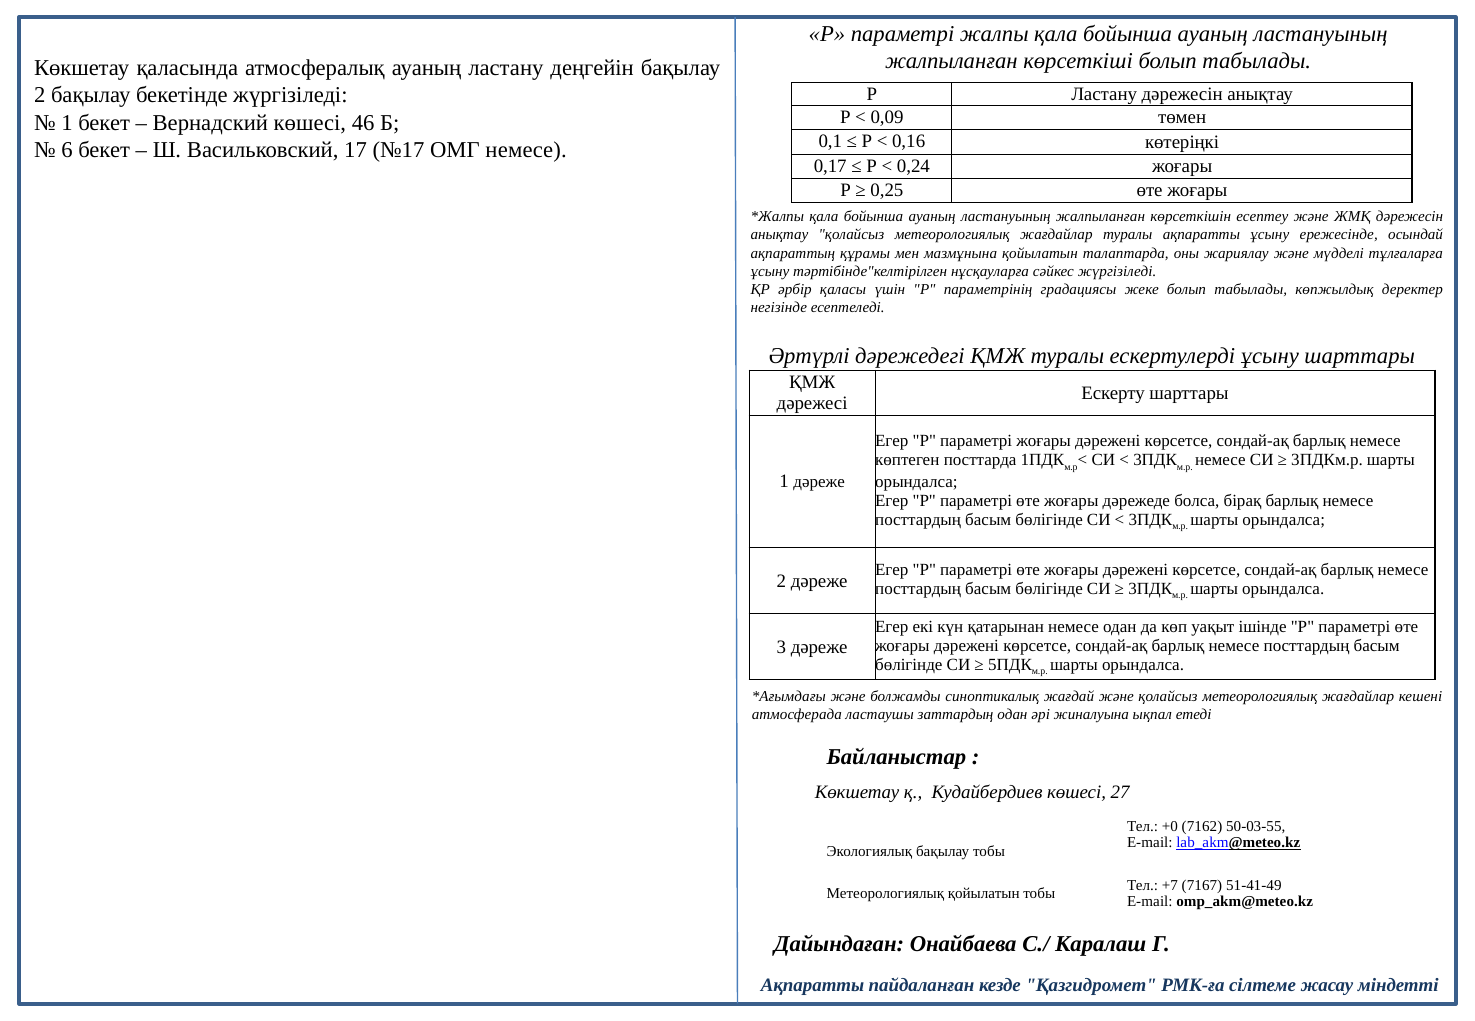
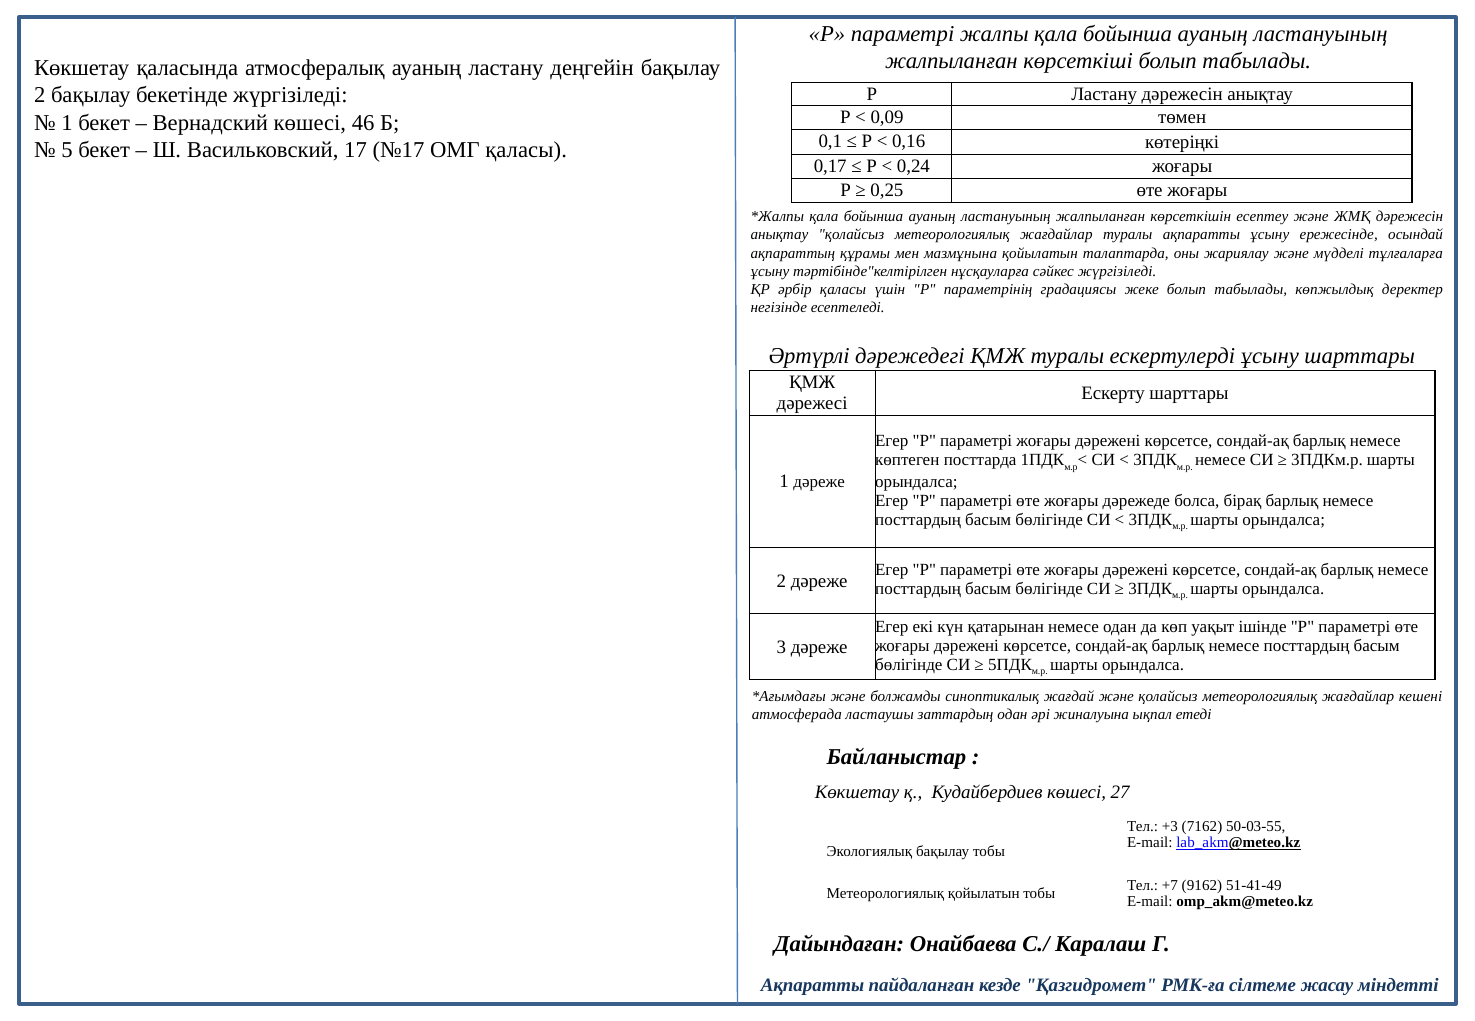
6: 6 -> 5 (67, 150)
ОМГ немесе: немесе -> қаласы (526, 150)
+0: +0 -> +3 (1170, 826)
7167: 7167 -> 9162 (1202, 885)
